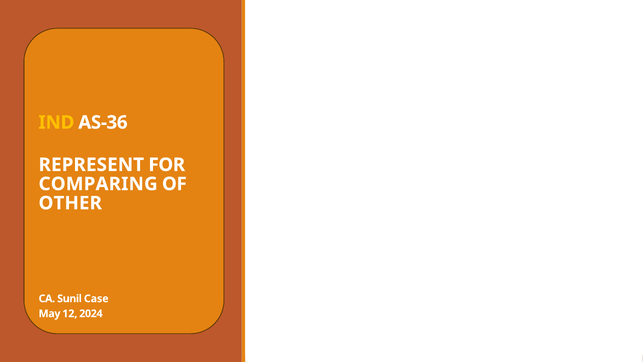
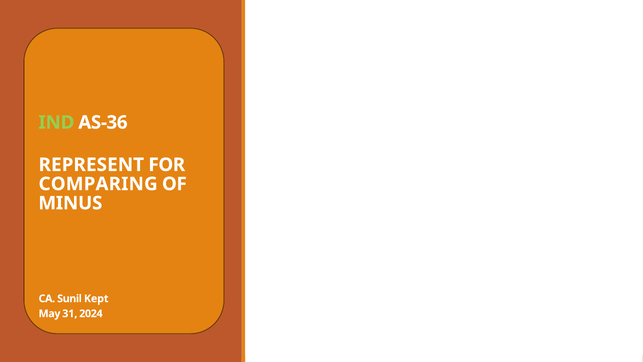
IND colour: yellow -> light green (56, 122)
OTHER: OTHER -> MINUS (70, 203)
Case: Case -> Kept (96, 298)
12: 12 -> 31 (70, 313)
